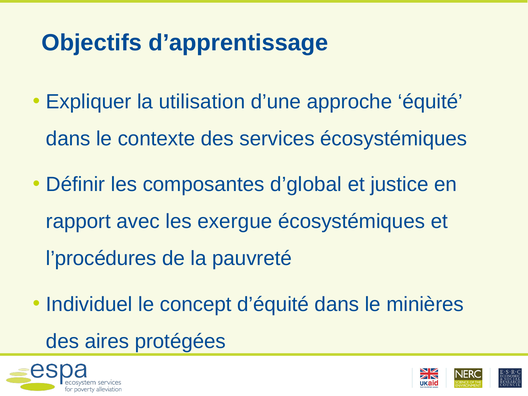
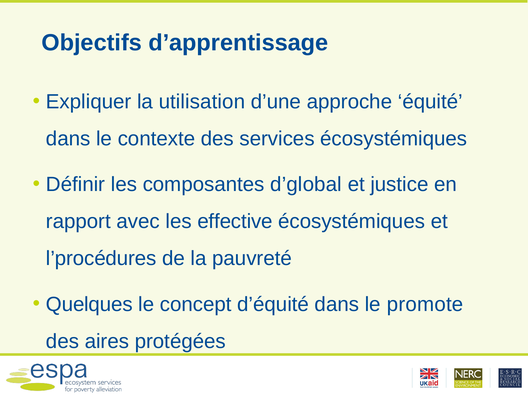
exergue: exergue -> effective (235, 222)
Individuel: Individuel -> Quelques (89, 304)
minières: minières -> promote (425, 304)
